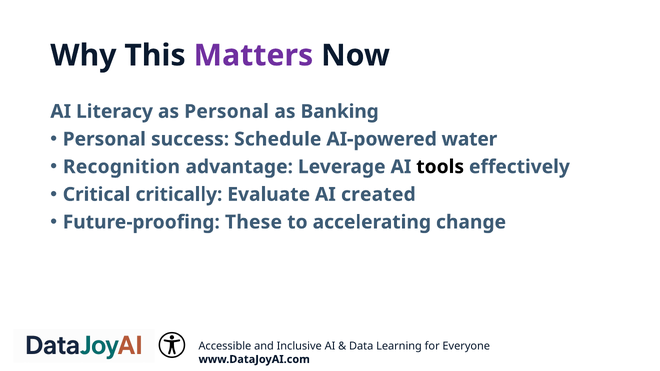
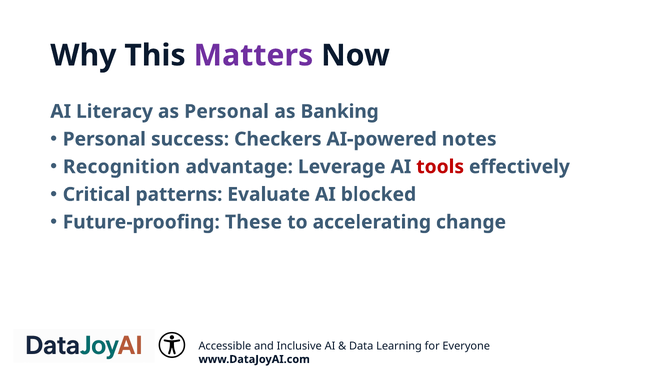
Schedule: Schedule -> Checkers (278, 139)
water: water -> notes (469, 139)
tools colour: black -> red (440, 167)
critically: critically -> patterns (179, 195)
created: created -> blocked (378, 195)
